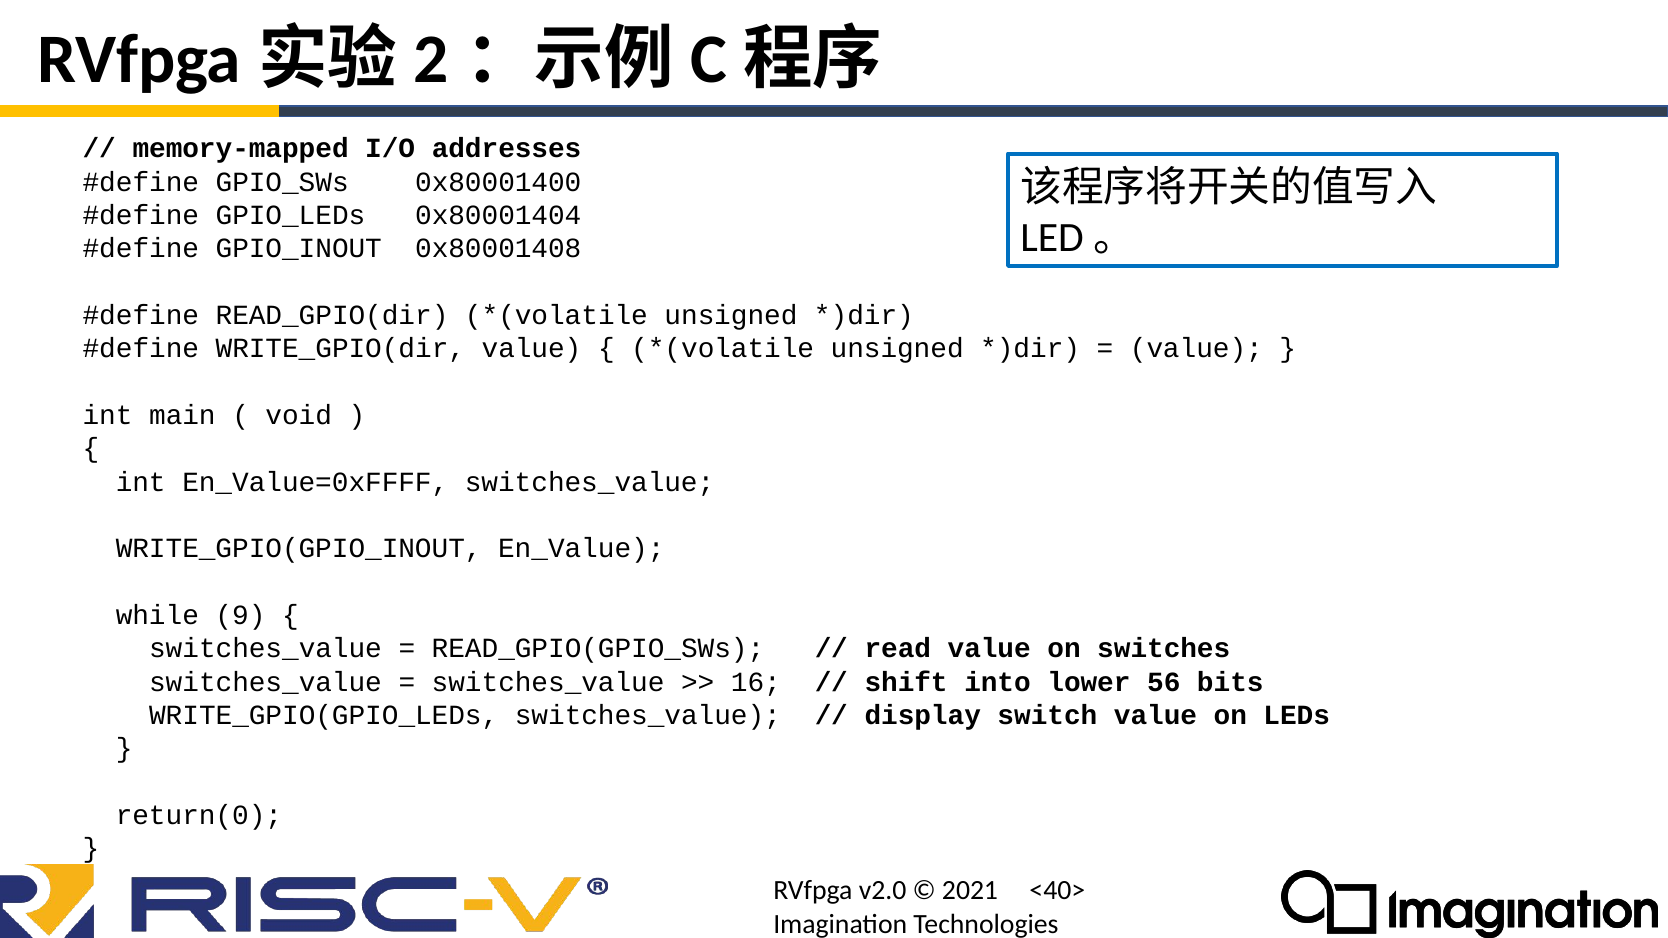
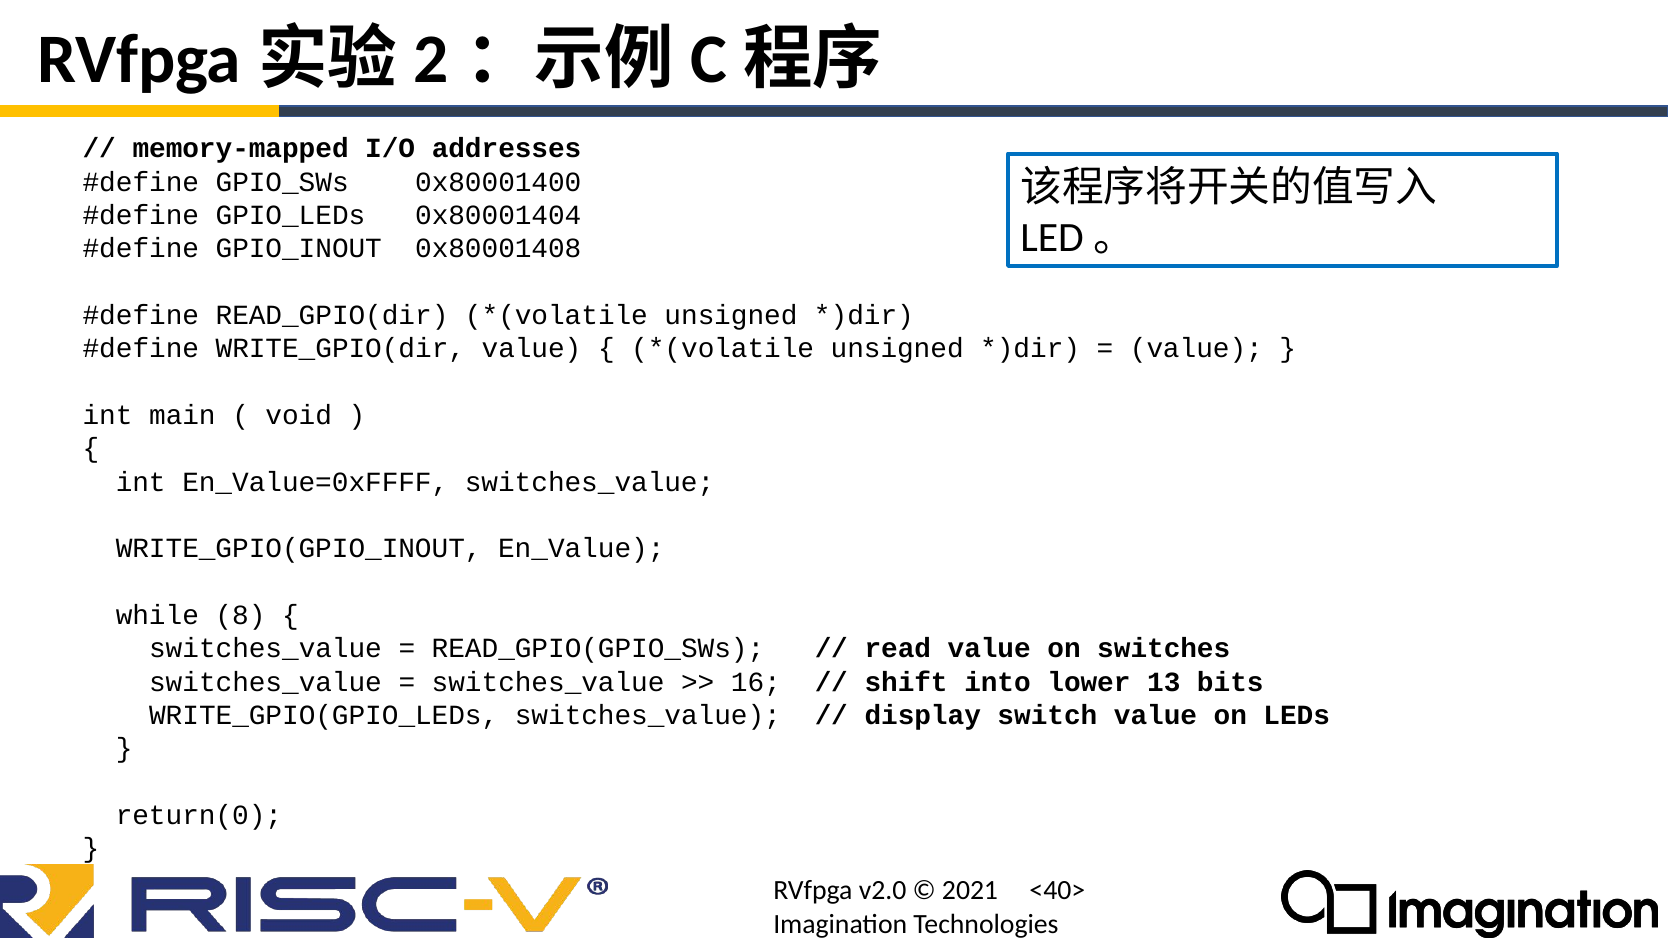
9: 9 -> 8 (240, 615)
56: 56 -> 13 (1164, 682)
